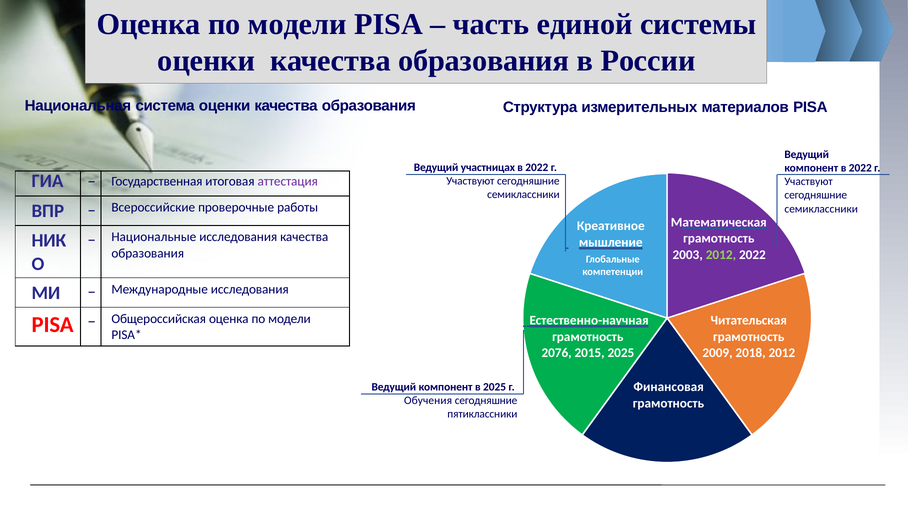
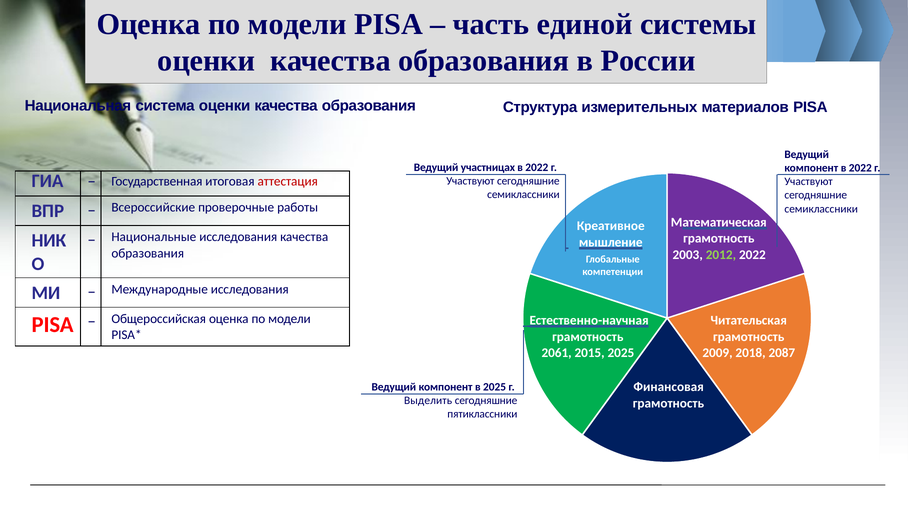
аттестация colour: purple -> red (288, 181)
2076: 2076 -> 2061 (557, 353)
2018 2012: 2012 -> 2087 (782, 353)
Обучения: Обучения -> Выделить (428, 400)
